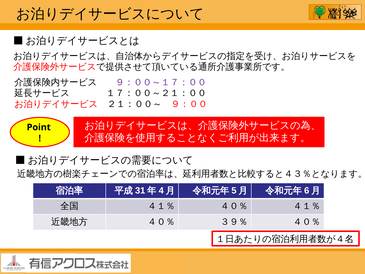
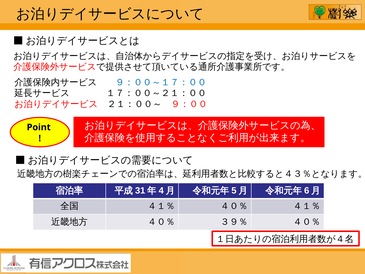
９：００～１７：００ colour: purple -> blue (161, 82)
